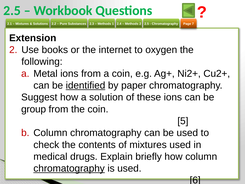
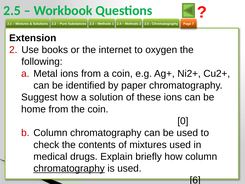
identified underline: present -> none (86, 85)
group: group -> home (34, 109)
5: 5 -> 0 (183, 121)
